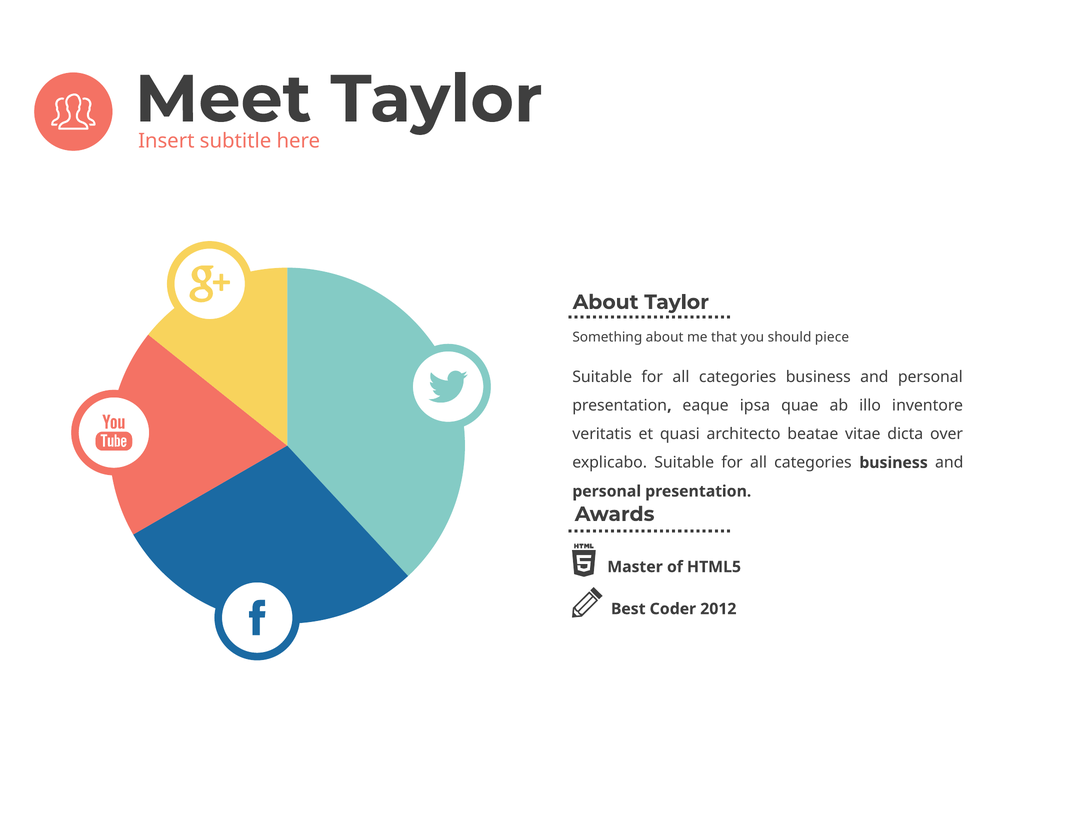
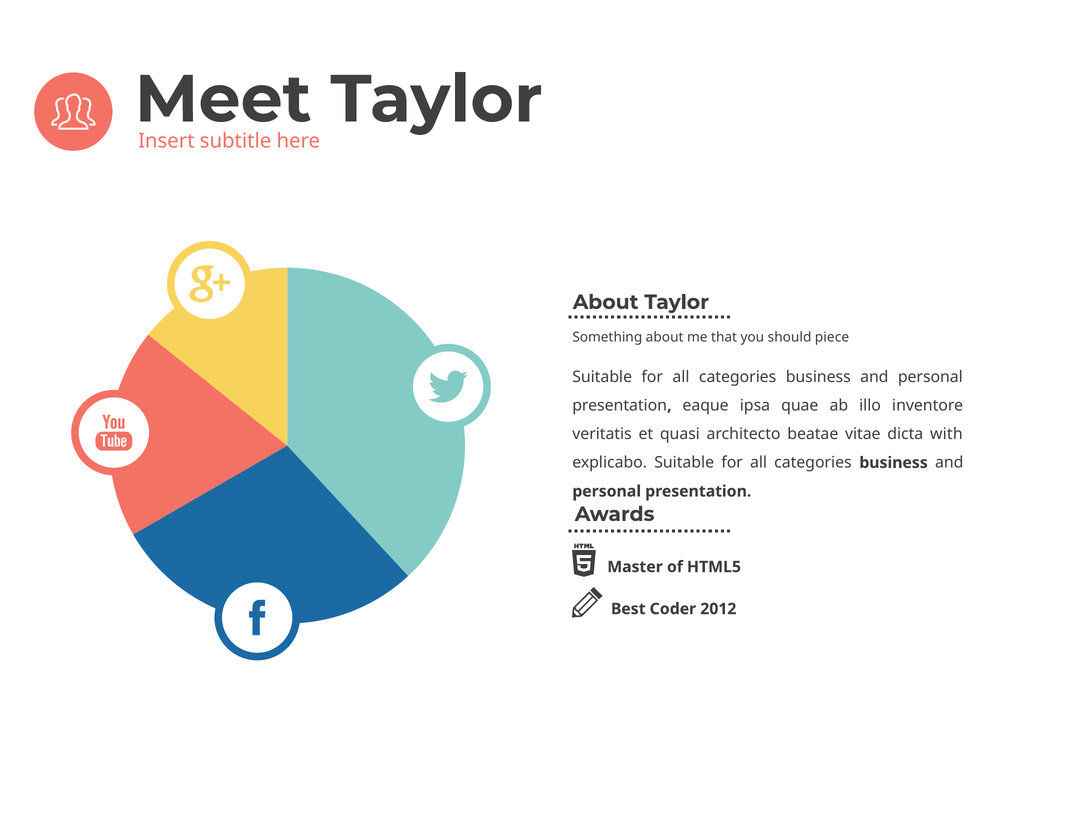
over: over -> with (946, 434)
